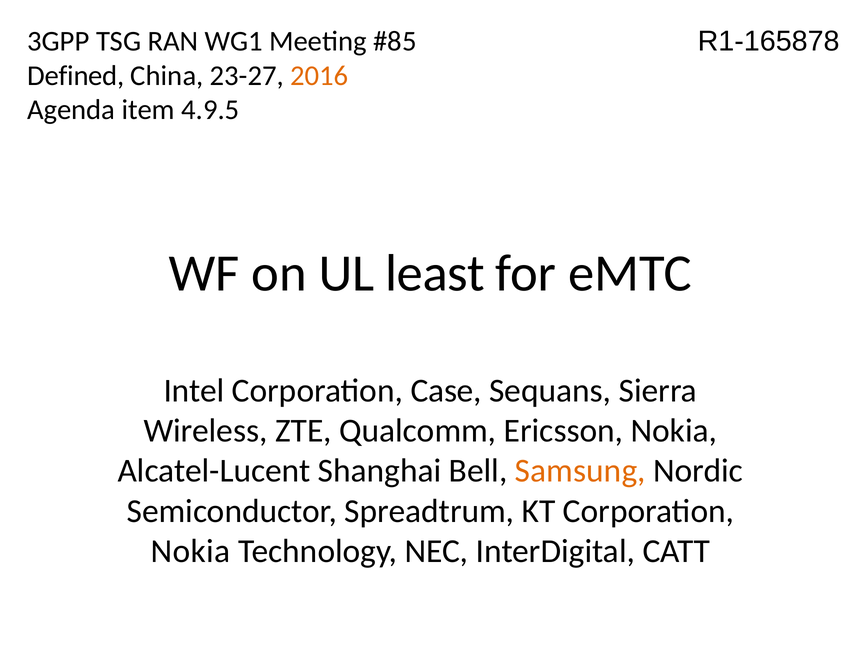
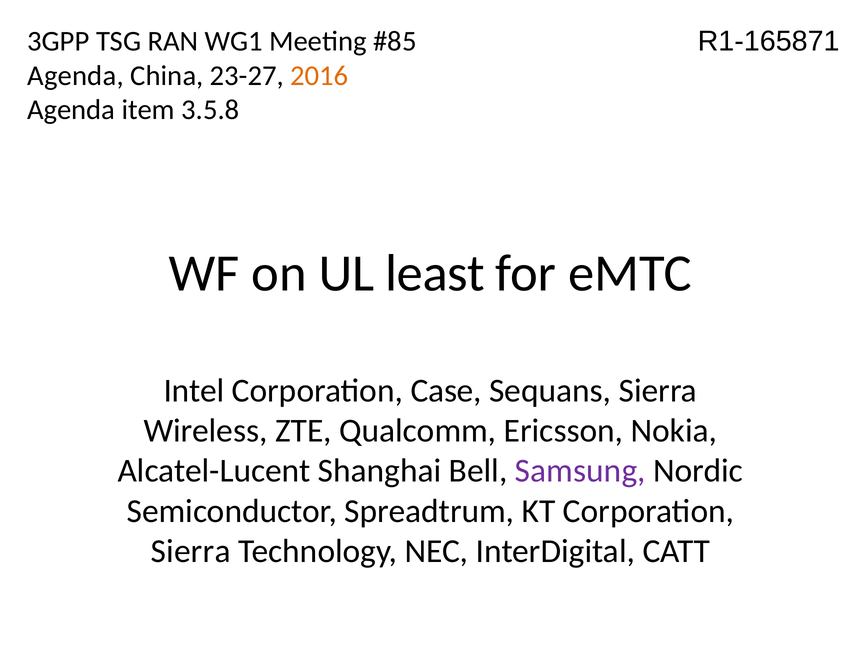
R1-165878: R1-165878 -> R1-165871 (769, 41)
Defined: Defined -> Agenda (76, 76)
4.9.5: 4.9.5 -> 3.5.8 (210, 110)
Samsung colour: orange -> purple (580, 471)
Nokia: Nokia -> Sierra (191, 552)
